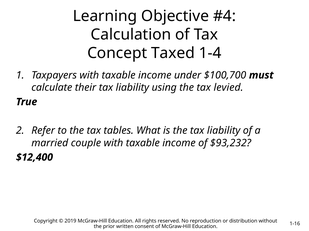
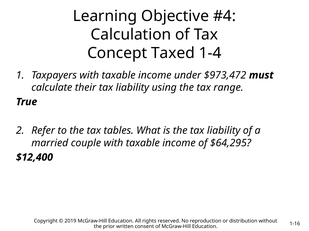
$100,700: $100,700 -> $973,472 (225, 75)
levied: levied -> range (228, 88)
$93,232: $93,232 -> $64,295 (231, 143)
